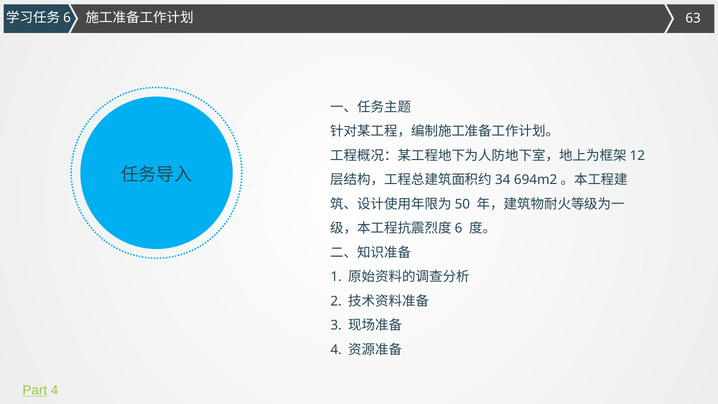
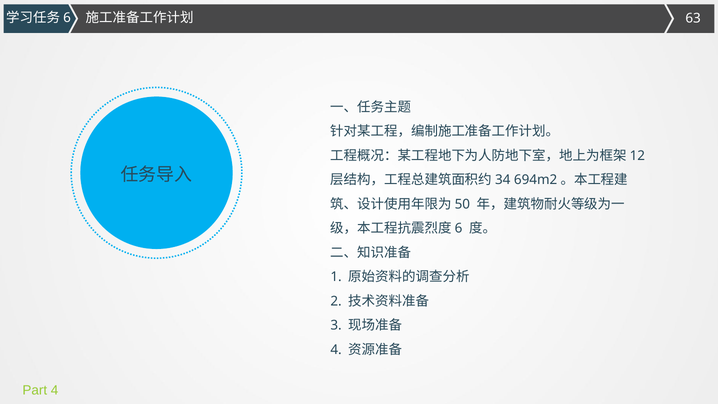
Part underline: present -> none (35, 390)
